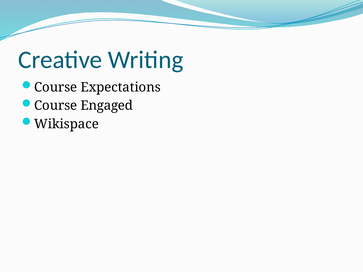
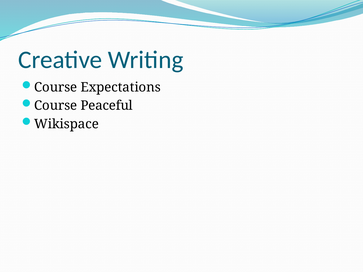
Engaged: Engaged -> Peaceful (107, 106)
